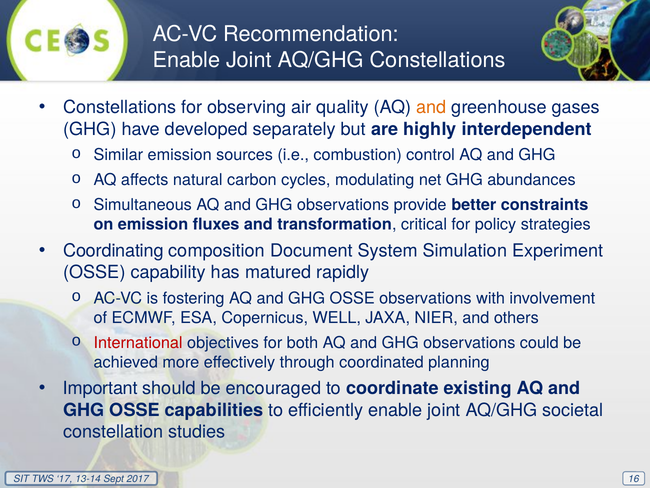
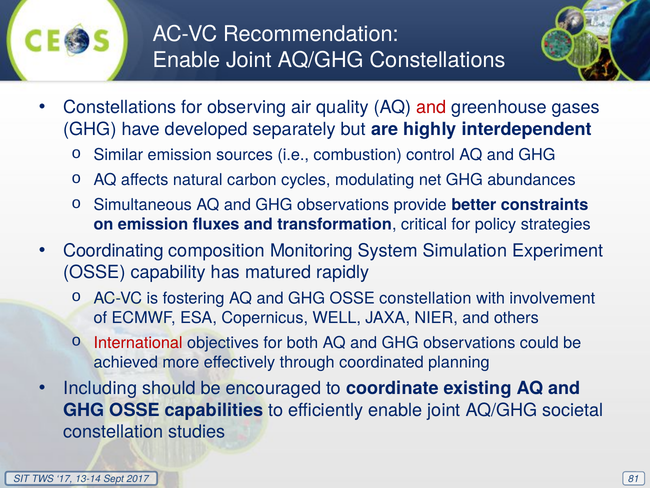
and colour: orange -> red (431, 107)
Document: Document -> Monitoring (312, 250)
OSSE observations: observations -> constellation (425, 298)
Important: Important -> Including (100, 388)
16: 16 -> 81 (634, 479)
